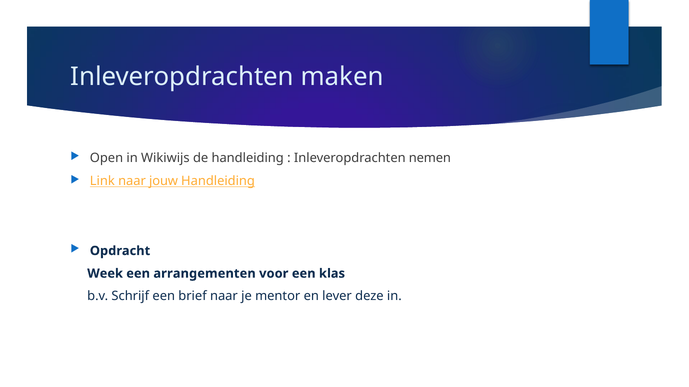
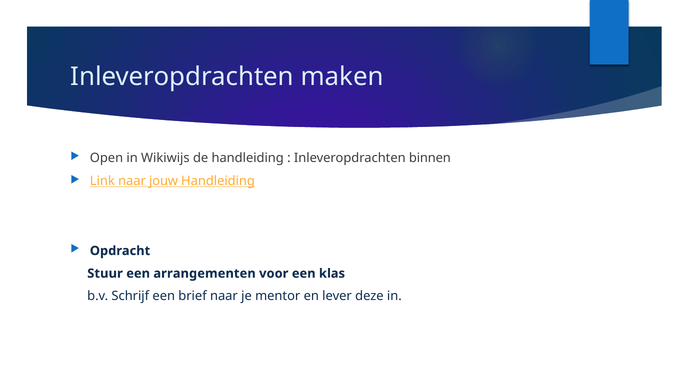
nemen: nemen -> binnen (430, 158)
Week: Week -> Stuur (105, 274)
